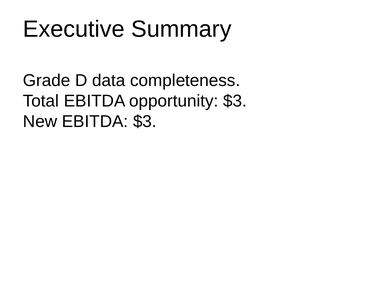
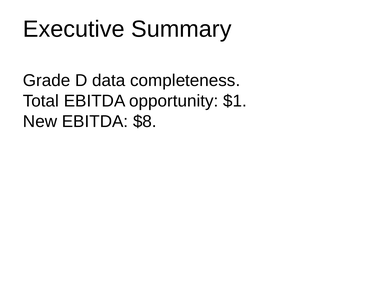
opportunity $3: $3 -> $1 (235, 101)
EBITDA $3: $3 -> $8 (145, 121)
